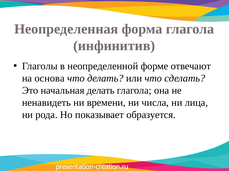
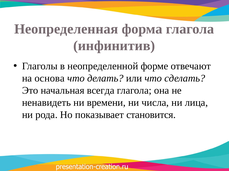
начальная делать: делать -> всегда (101, 91)
образуется: образуется -> становится (151, 115)
